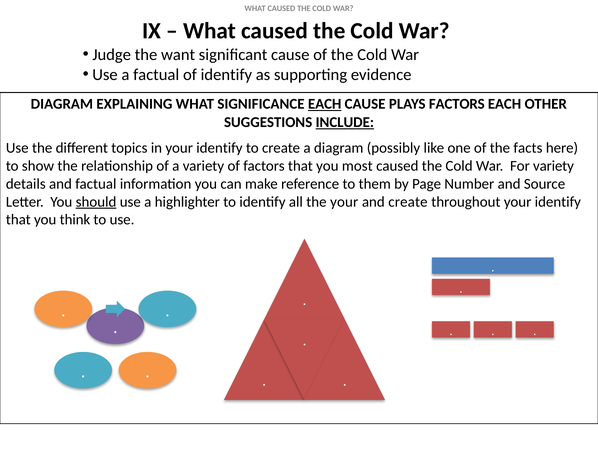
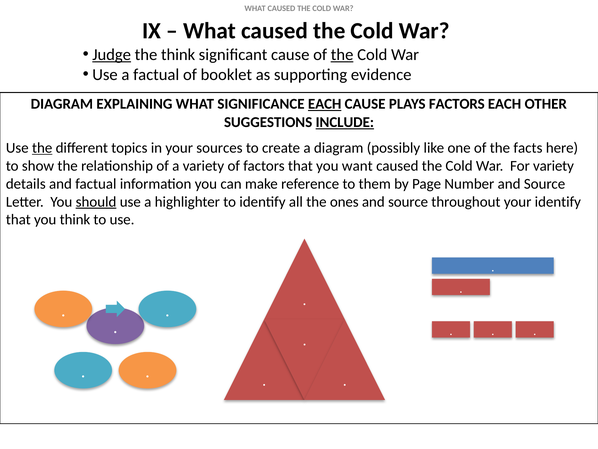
Judge underline: none -> present (112, 55)
the want: want -> think (178, 55)
the underline: none -> present (342, 55)
of identify: identify -> booklet (226, 75)
the underline: none -> present (42, 148)
in your identify: identify -> sources (219, 148)
most: most -> want (357, 166)
the your: your -> ones (344, 202)
create: create -> source (408, 202)
